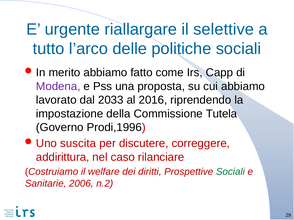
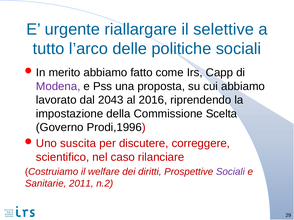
2033: 2033 -> 2043 (111, 100)
Tutela: Tutela -> Scelta (221, 114)
addirittura: addirittura -> scientifico (63, 157)
Sociali colour: green -> purple (230, 172)
2006: 2006 -> 2011 (81, 184)
